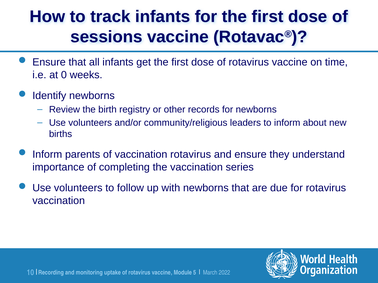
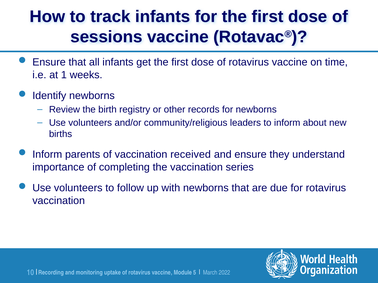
0: 0 -> 1 (64, 75)
vaccination rotavirus: rotavirus -> received (191, 155)
